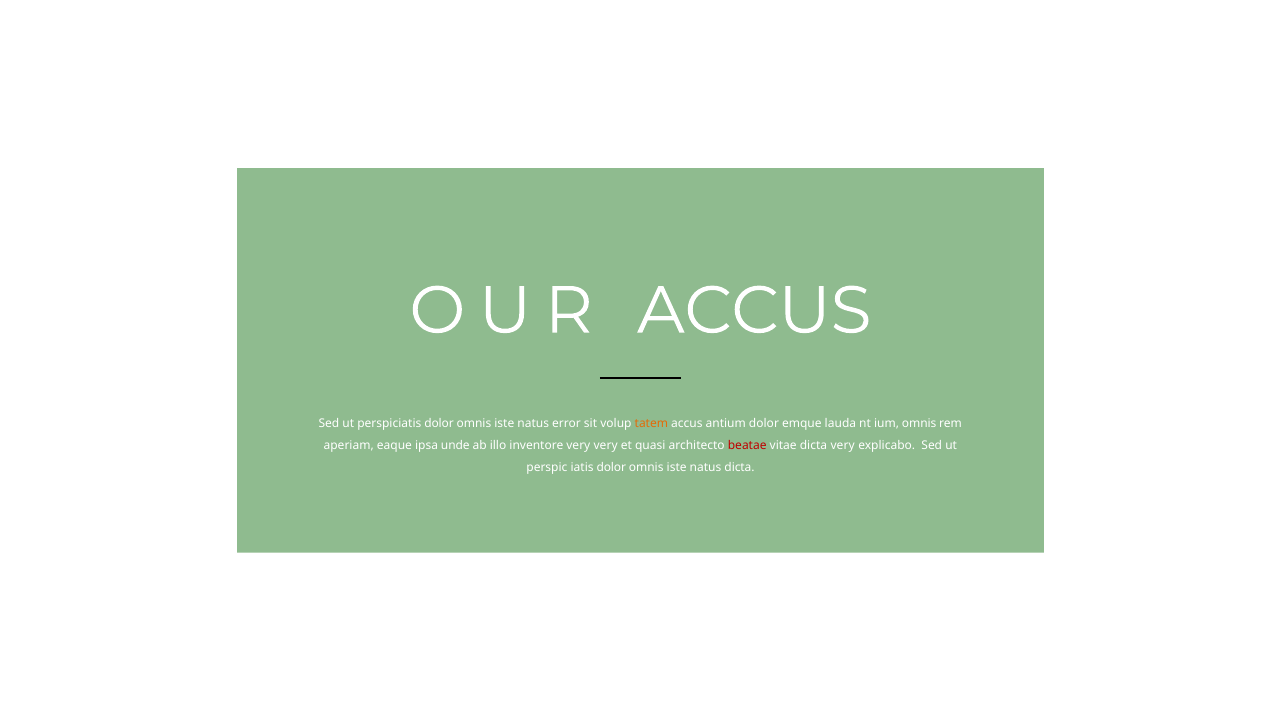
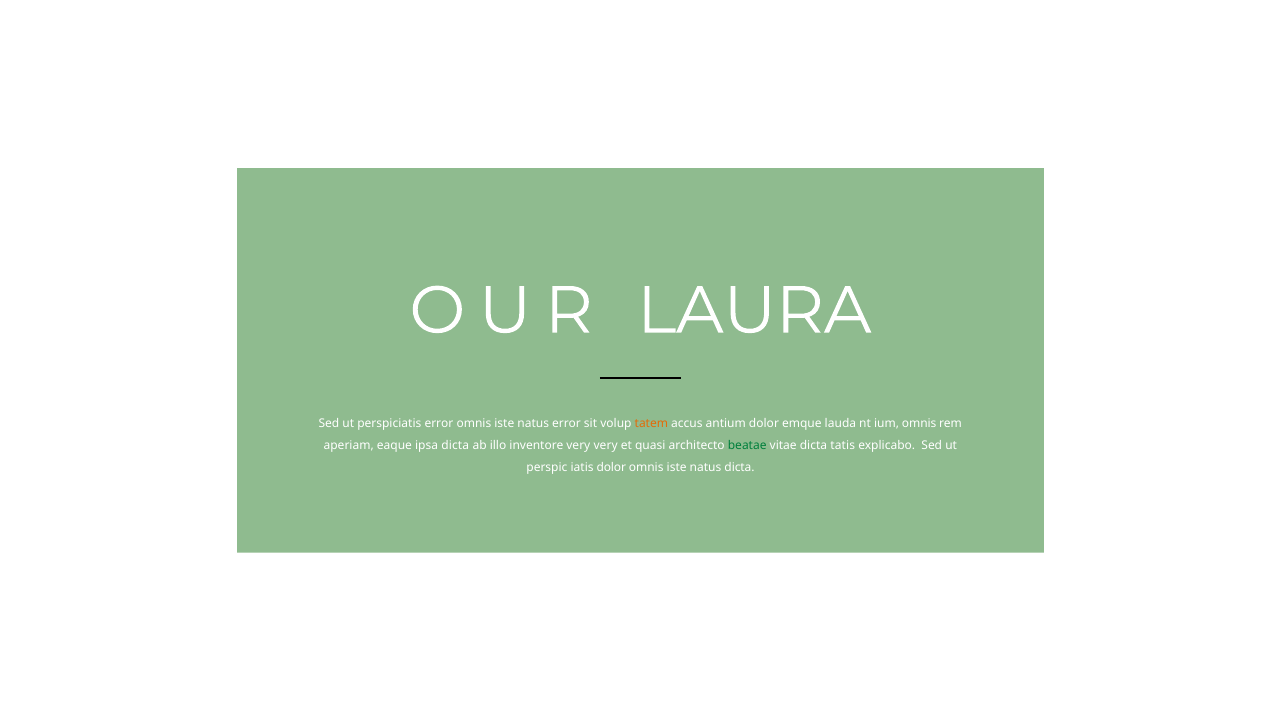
OUR ACCUS: ACCUS -> LAURA (754, 311)
perspiciatis dolor: dolor -> error (439, 424)
ipsa unde: unde -> dicta (455, 445)
beatae colour: red -> green (747, 445)
dicta very: very -> tatis (843, 445)
